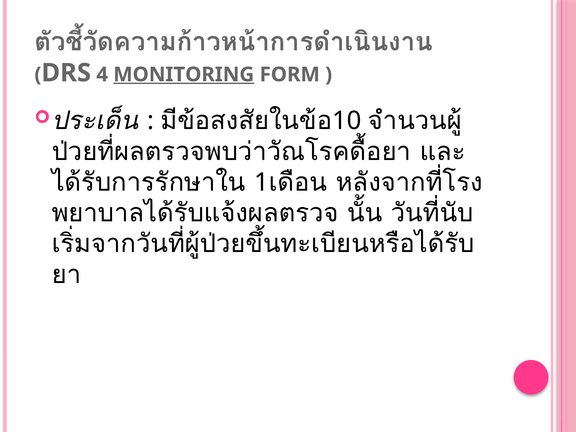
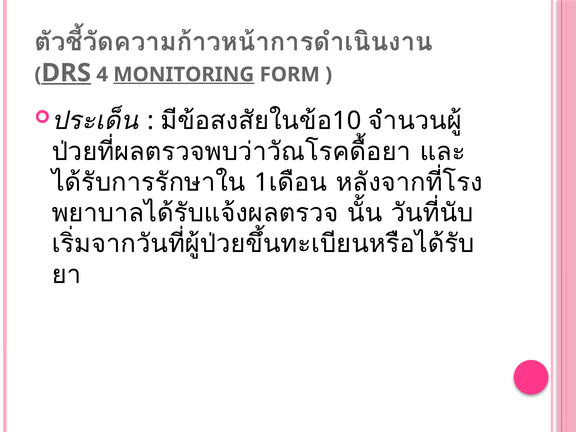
DRS underline: none -> present (66, 73)
